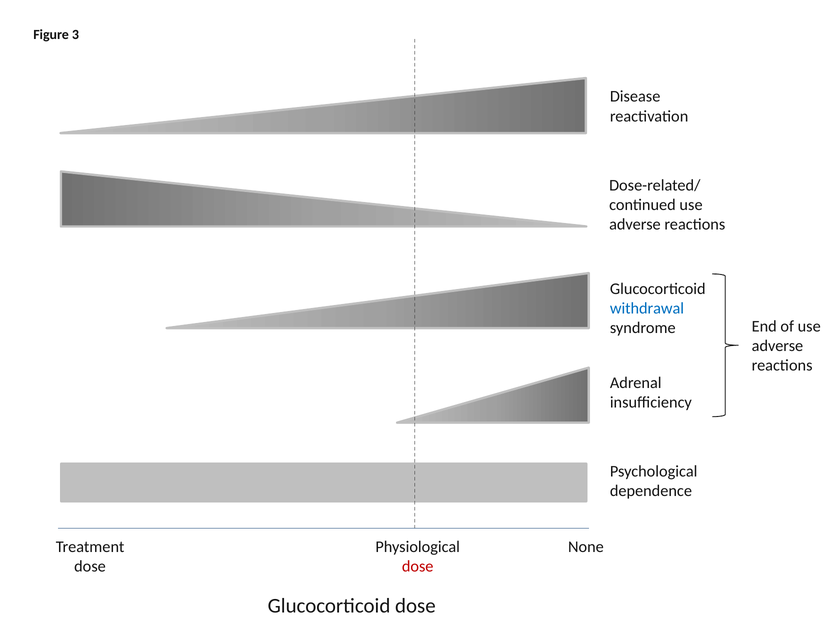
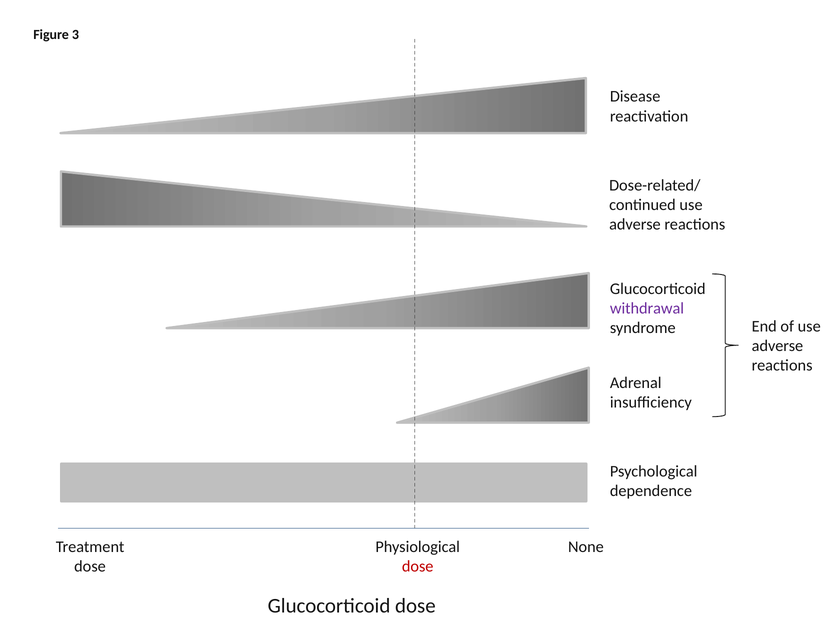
withdrawal colour: blue -> purple (647, 308)
